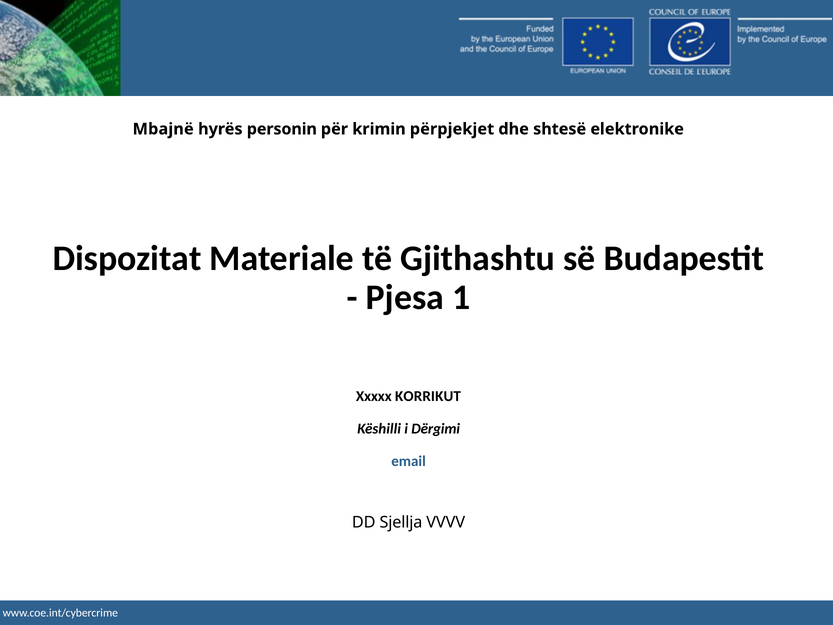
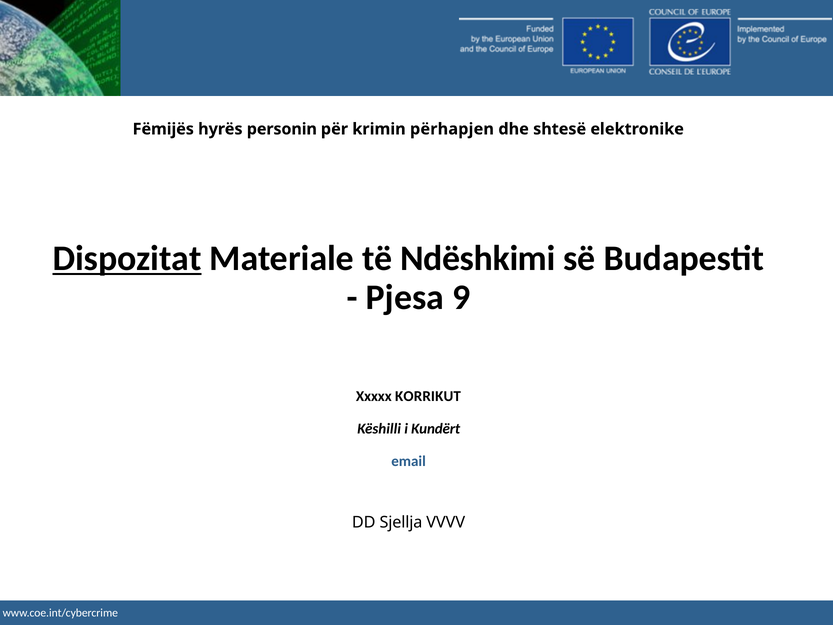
Mbajnë: Mbajnë -> Fëmijës (163, 129)
përpjekjet: përpjekjet -> përhapjen (452, 129)
Dispozitat underline: none -> present (127, 258)
Gjithashtu: Gjithashtu -> Ndëshkimi (478, 258)
1: 1 -> 9 (461, 297)
Dërgimi: Dërgimi -> Kundërt (436, 428)
